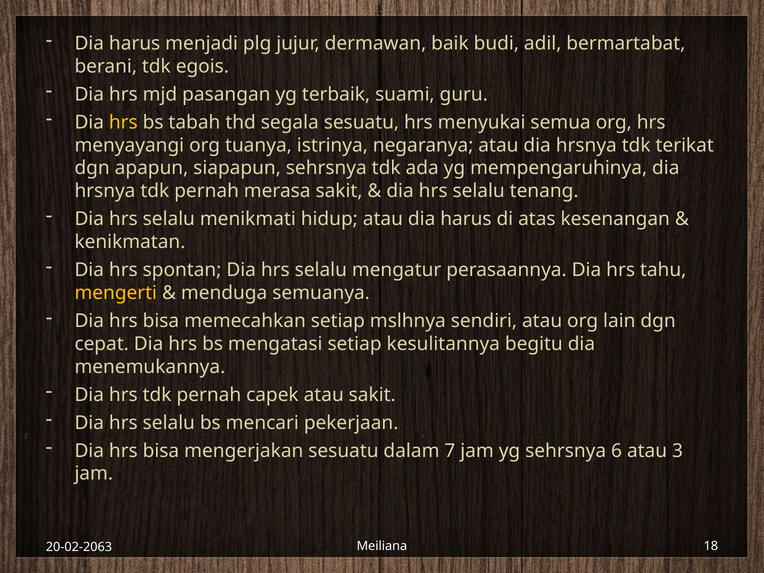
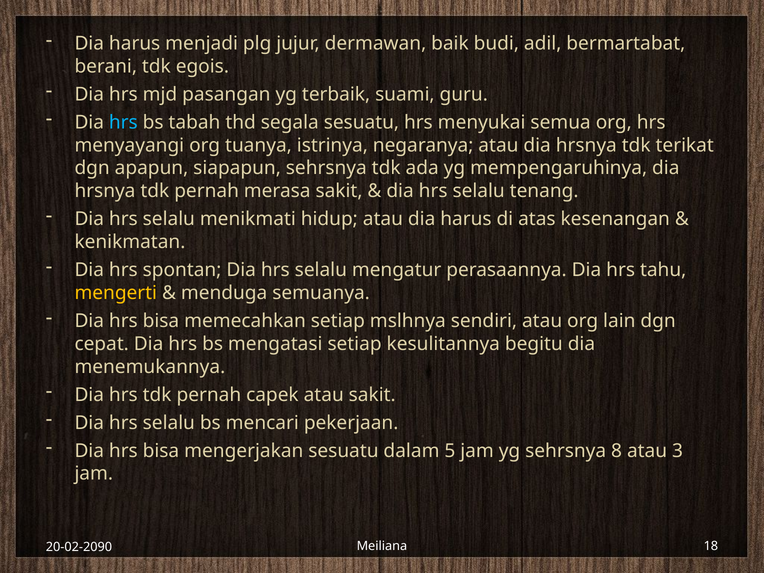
hrs colour: yellow -> light blue (123, 122)
7: 7 -> 5 (450, 451)
6: 6 -> 8 (617, 451)
20-02-2063: 20-02-2063 -> 20-02-2090 (79, 547)
